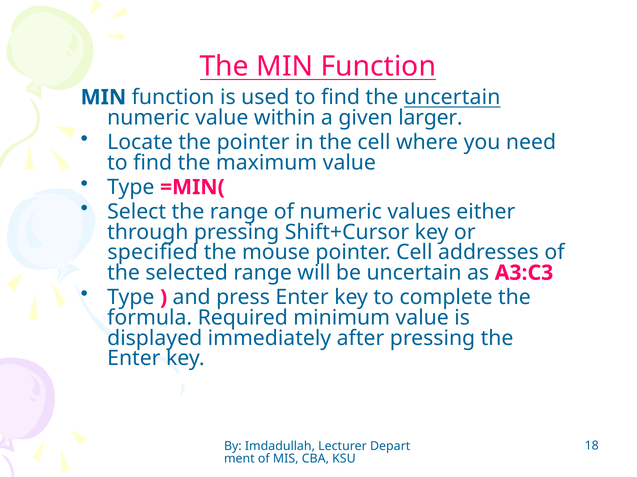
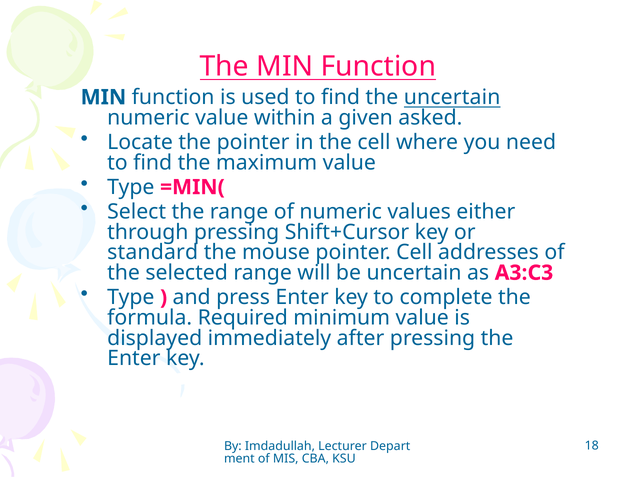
larger: larger -> asked (430, 118)
specified: specified -> standard (153, 253)
